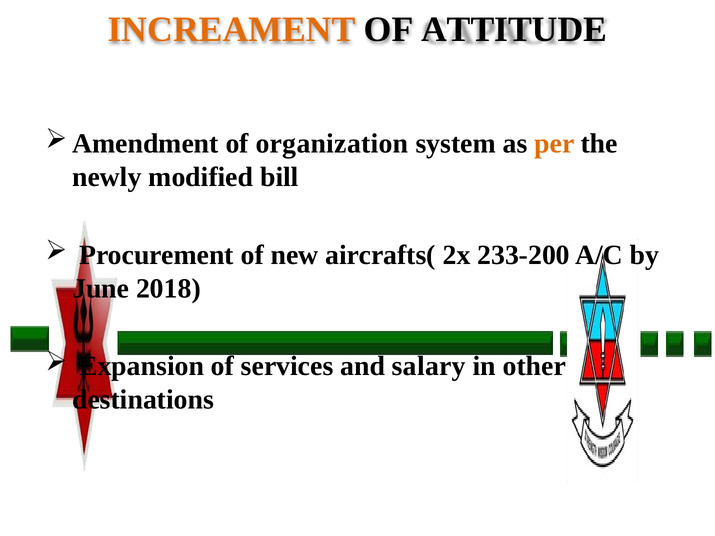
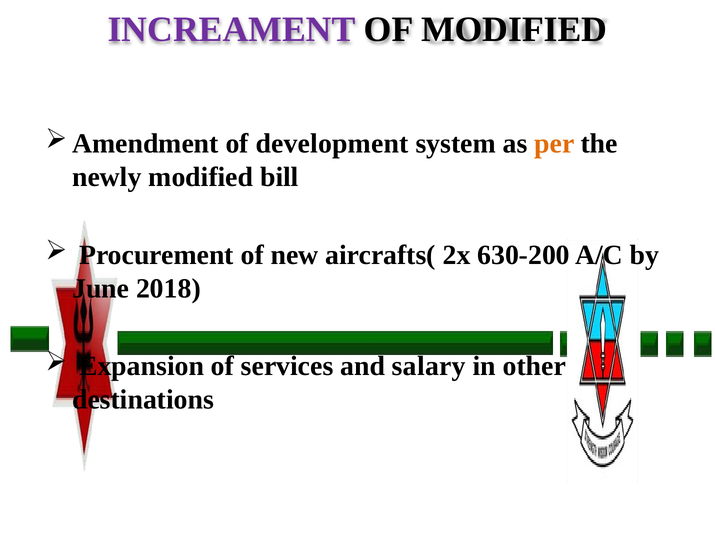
INCREAMENT colour: orange -> purple (232, 29)
OF ATTITUDE: ATTITUDE -> MODIFIED (514, 29)
organization: organization -> development (332, 144)
233-200: 233-200 -> 630-200 (524, 255)
